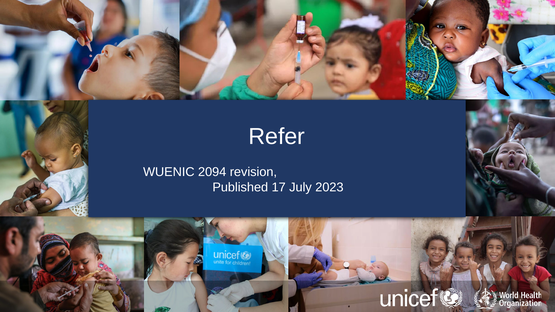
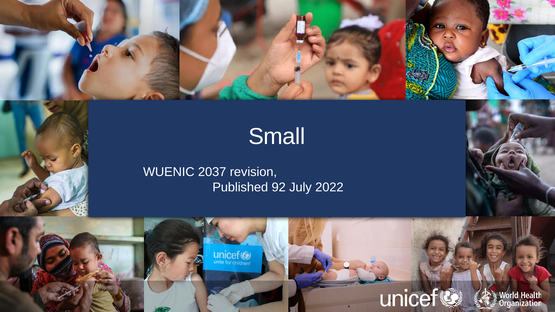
Refer: Refer -> Small (277, 137)
2094: 2094 -> 2037 (212, 172)
17: 17 -> 92 (279, 187)
2023: 2023 -> 2022 (329, 187)
